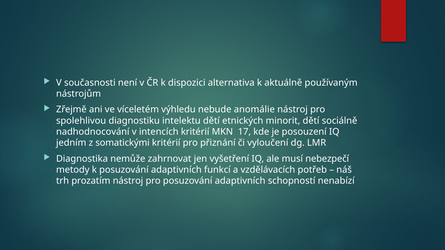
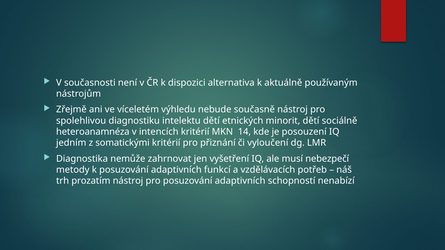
anomálie: anomálie -> současně (254, 110)
nadhodnocování: nadhodnocování -> heteroanamnéza (93, 132)
17: 17 -> 14 (244, 132)
